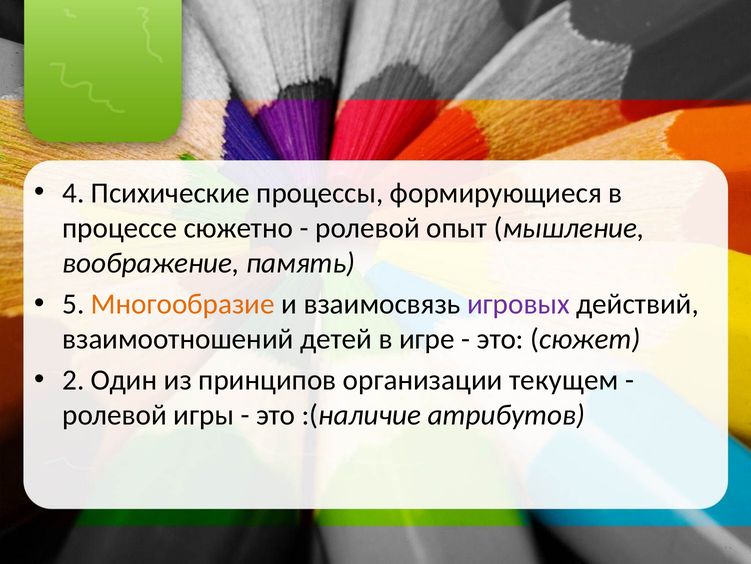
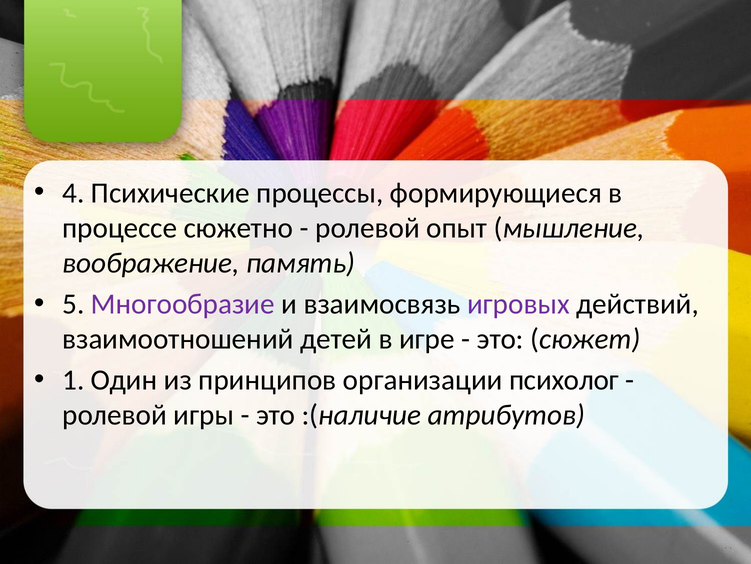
Многообразие colour: orange -> purple (183, 304)
2: 2 -> 1 (73, 380)
текущем: текущем -> психолог (564, 380)
